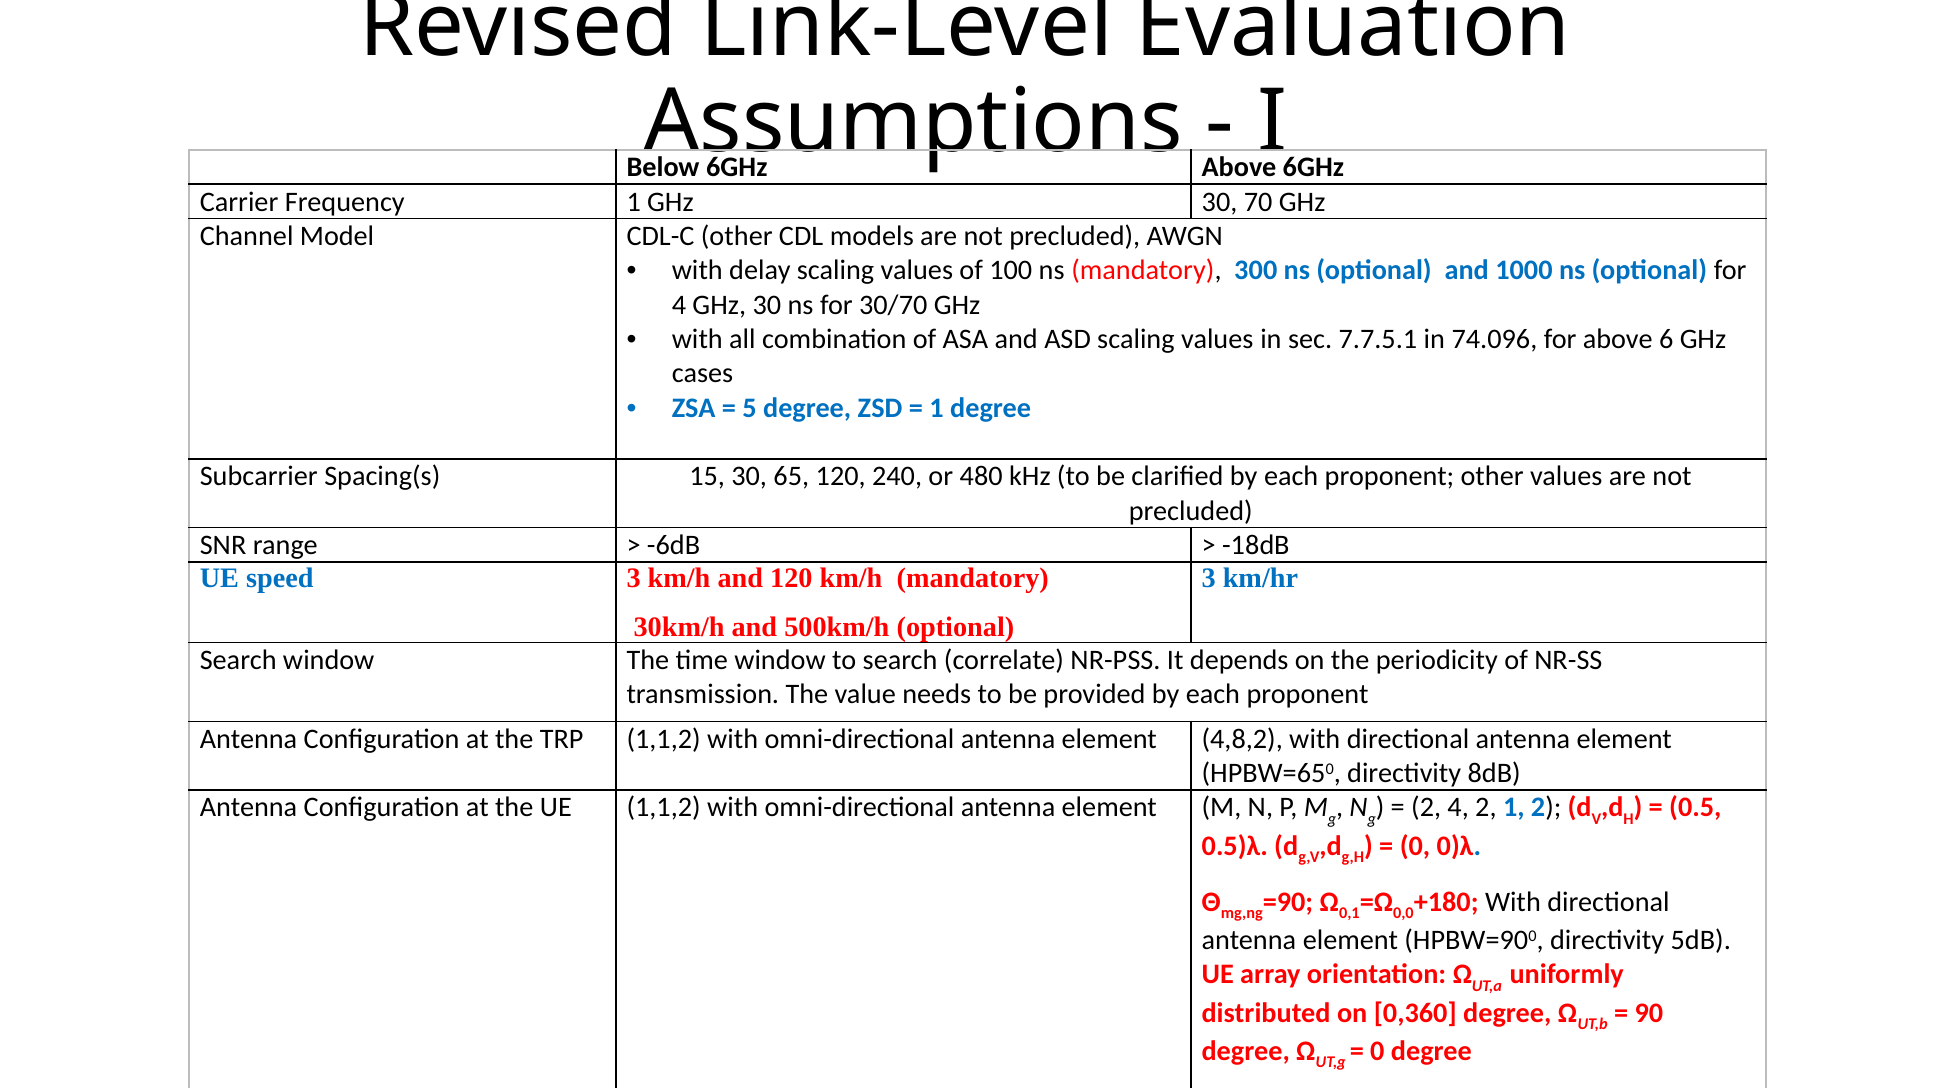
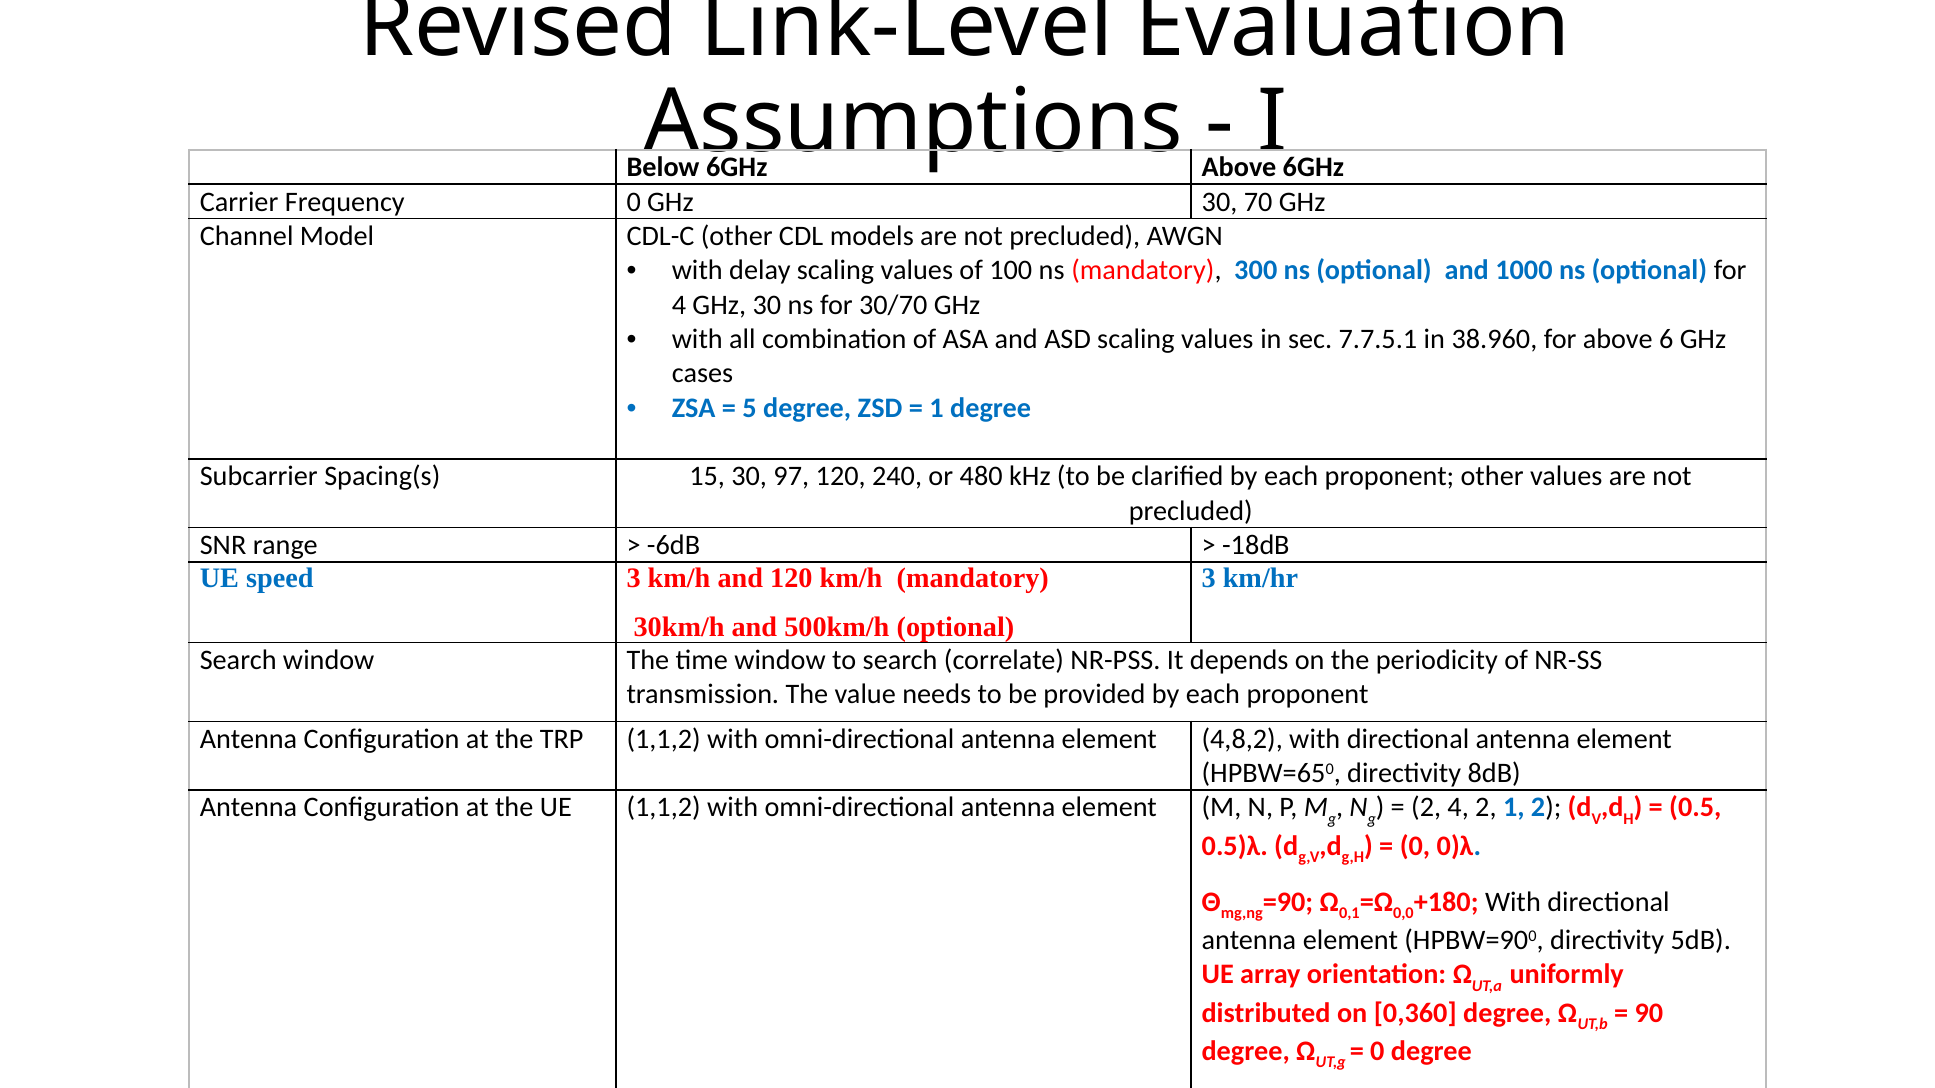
Frequency 1: 1 -> 0 (634, 202)
74.096: 74.096 -> 38.960 (1494, 339)
65: 65 -> 97 (791, 477)
